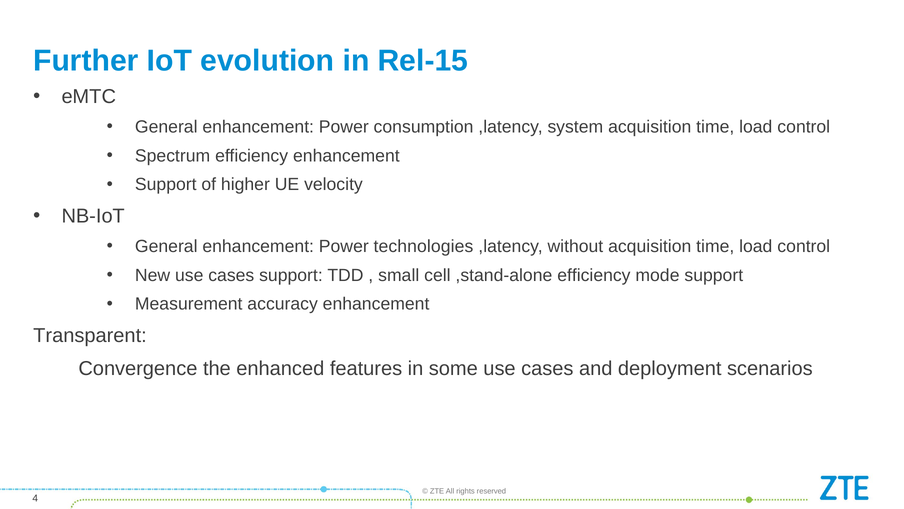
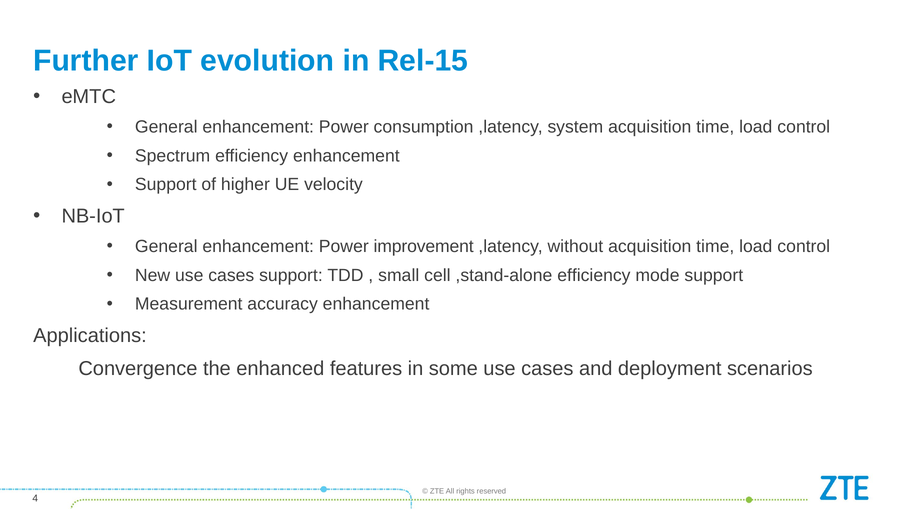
technologies: technologies -> improvement (424, 246)
Transparent: Transparent -> Applications (90, 335)
